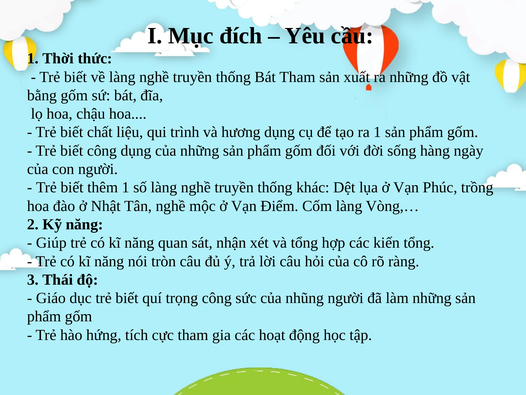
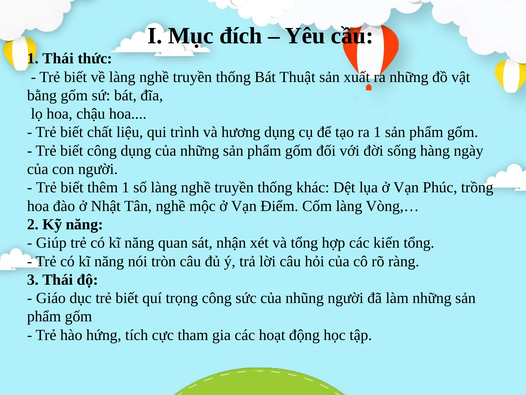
1 Thời: Thời -> Thái (58, 58)
Bát Tham: Tham -> Thuật (297, 77)
